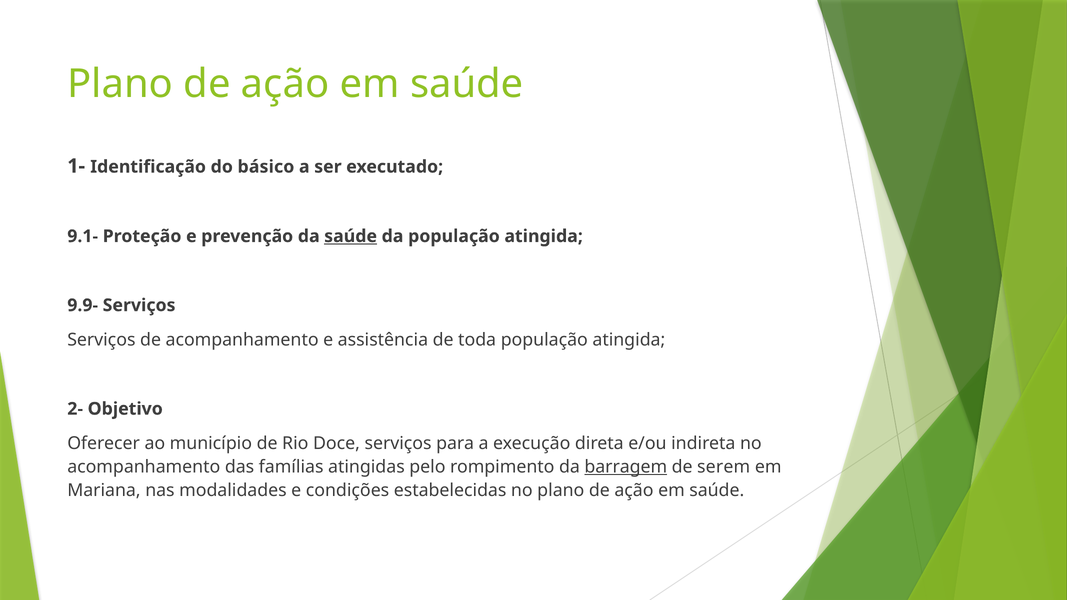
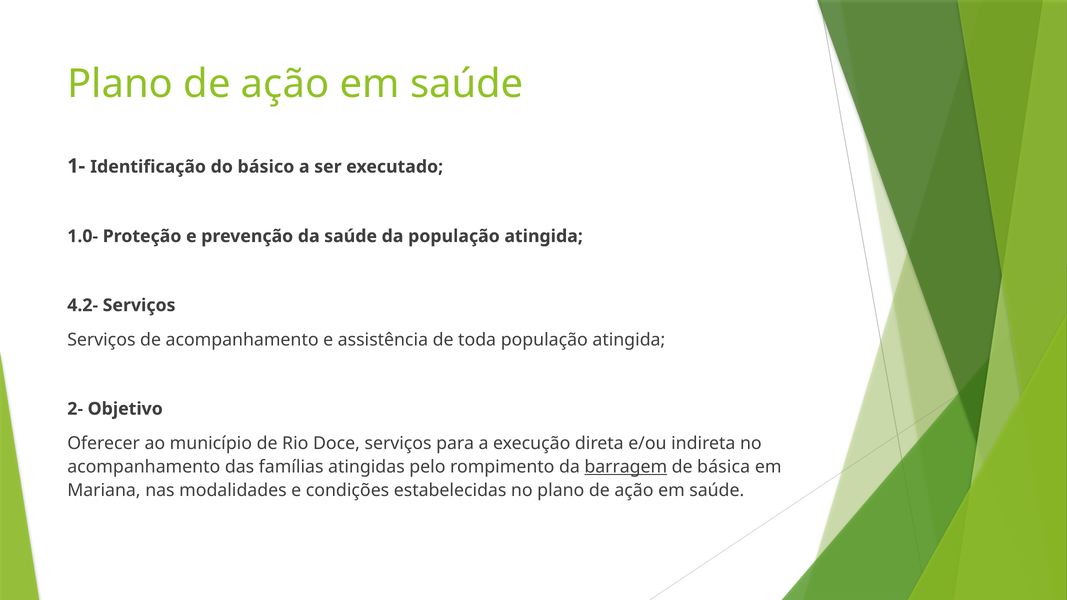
9.1-: 9.1- -> 1.0- (83, 236)
saúde underline: present -> none (351, 236)
9.9-: 9.9- -> 4.2- (83, 305)
serem: serem -> básica (724, 467)
